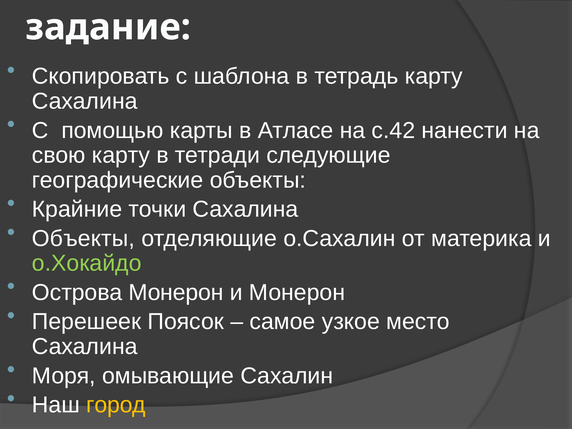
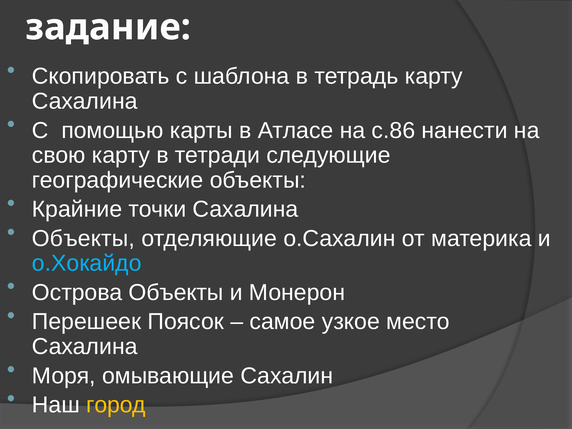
с.42: с.42 -> с.86 (393, 130)
о.Хокайдо colour: light green -> light blue (87, 263)
Острова Монерон: Монерон -> Объекты (176, 293)
